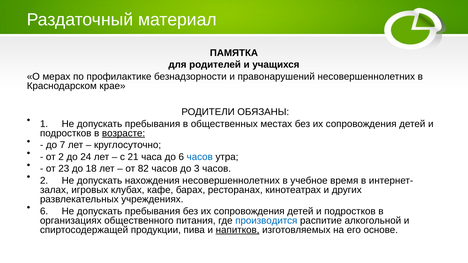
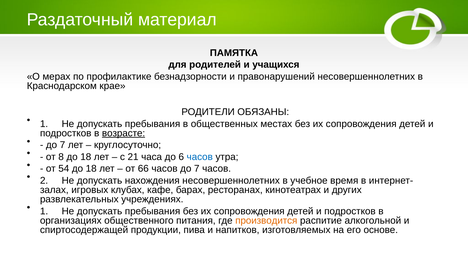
от 2: 2 -> 8 (61, 157)
24: 24 -> 18 (86, 157)
23: 23 -> 54 (64, 169)
82: 82 -> 66 (143, 169)
часов до 3: 3 -> 7 (197, 169)
6: 6 -> 1 (44, 211)
производится colour: blue -> orange (266, 221)
напитков underline: present -> none (238, 230)
